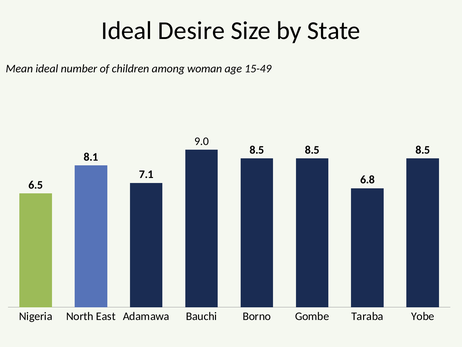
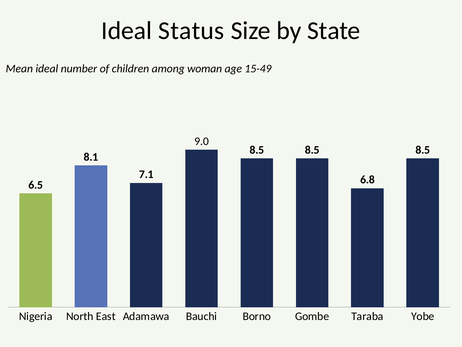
Desire: Desire -> Status (191, 31)
